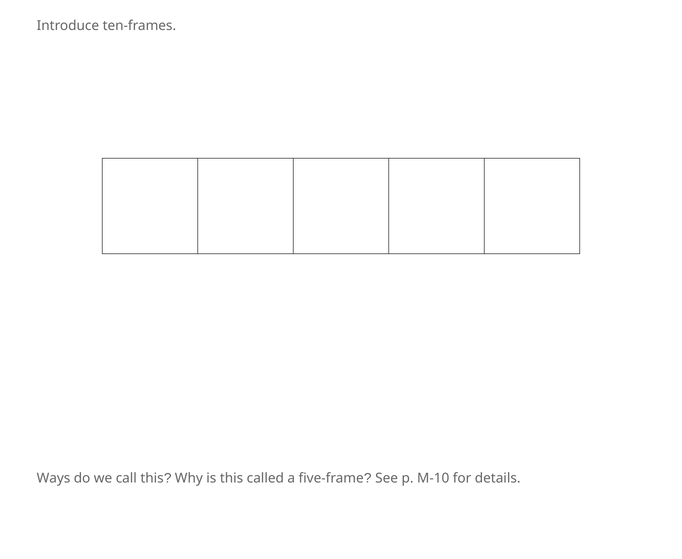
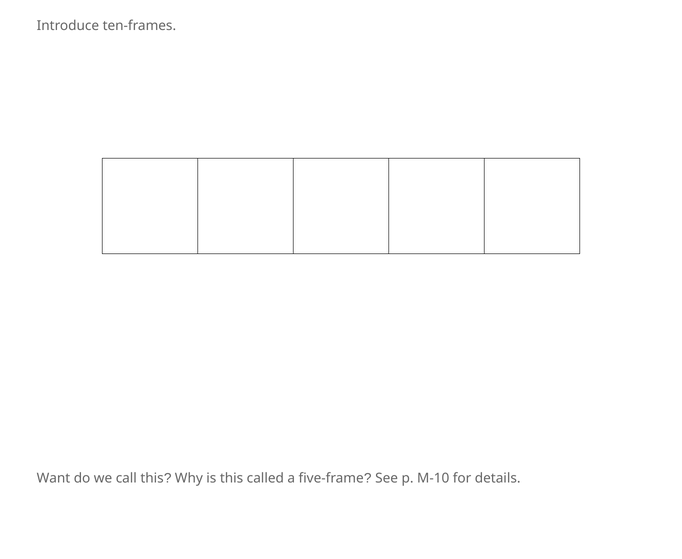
Ways: Ways -> Want (54, 478)
